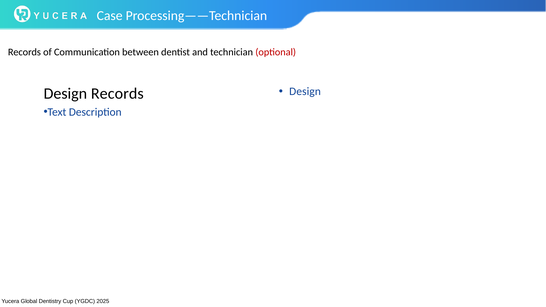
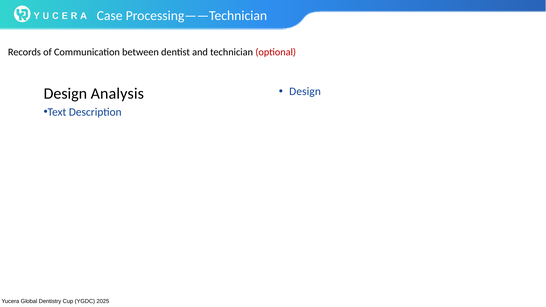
Design Records: Records -> Analysis (117, 94)
